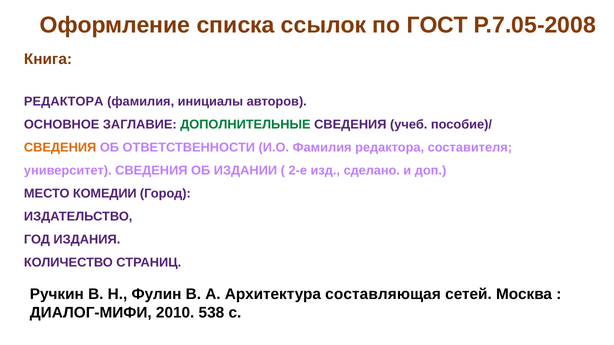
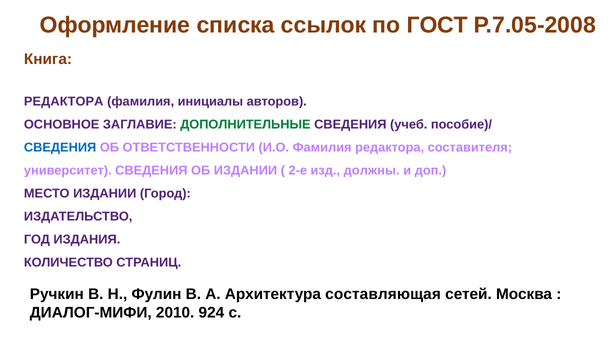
СВЕДЕНИЯ colour: orange -> blue (60, 148)
сделано: сделано -> должны (372, 171)
МЕСТО КОМЕДИИ: КОМЕДИИ -> ИЗДАНИИ (105, 194)
538: 538 -> 924 (211, 313)
